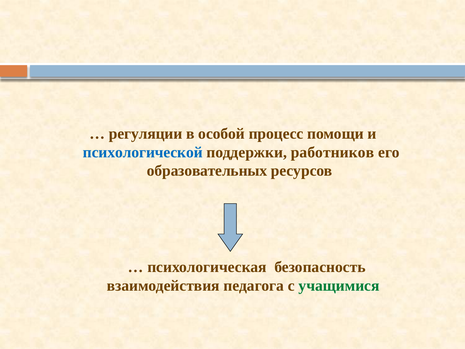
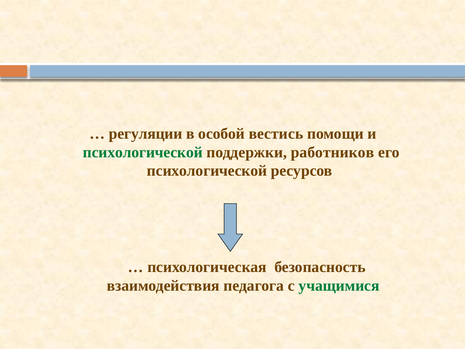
процесс: процесс -> вестись (276, 134)
психологической colour: blue -> green (143, 152)
образовательных: образовательных -> психологической (207, 171)
